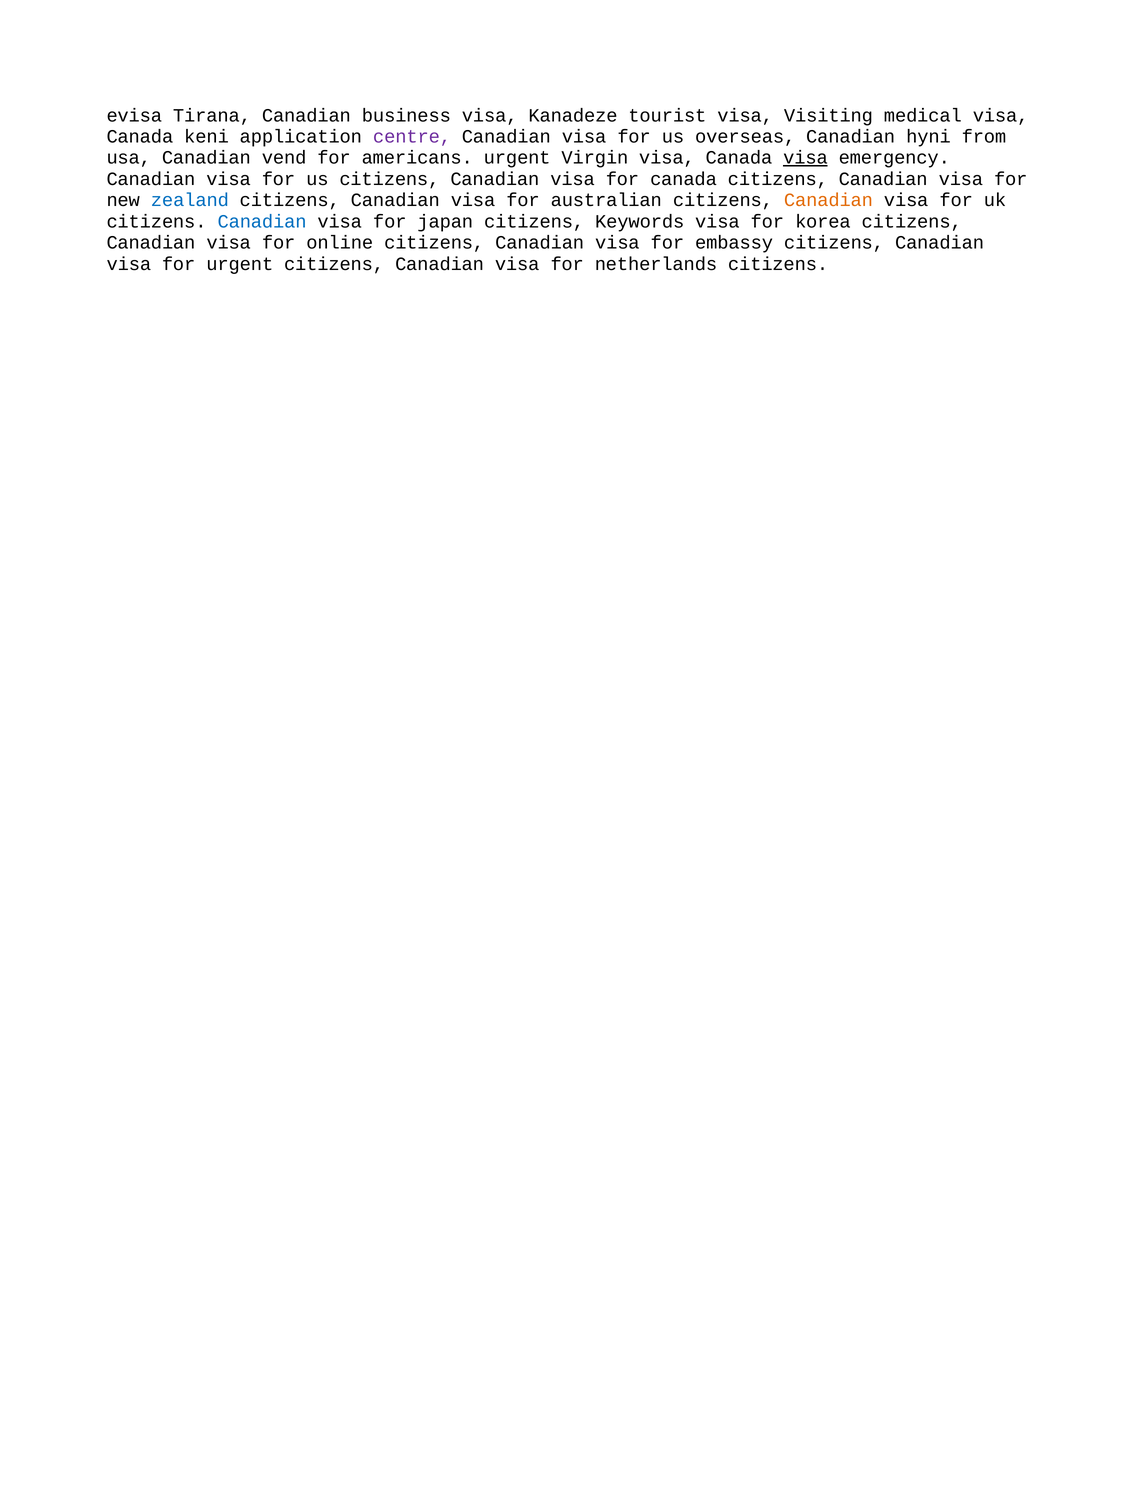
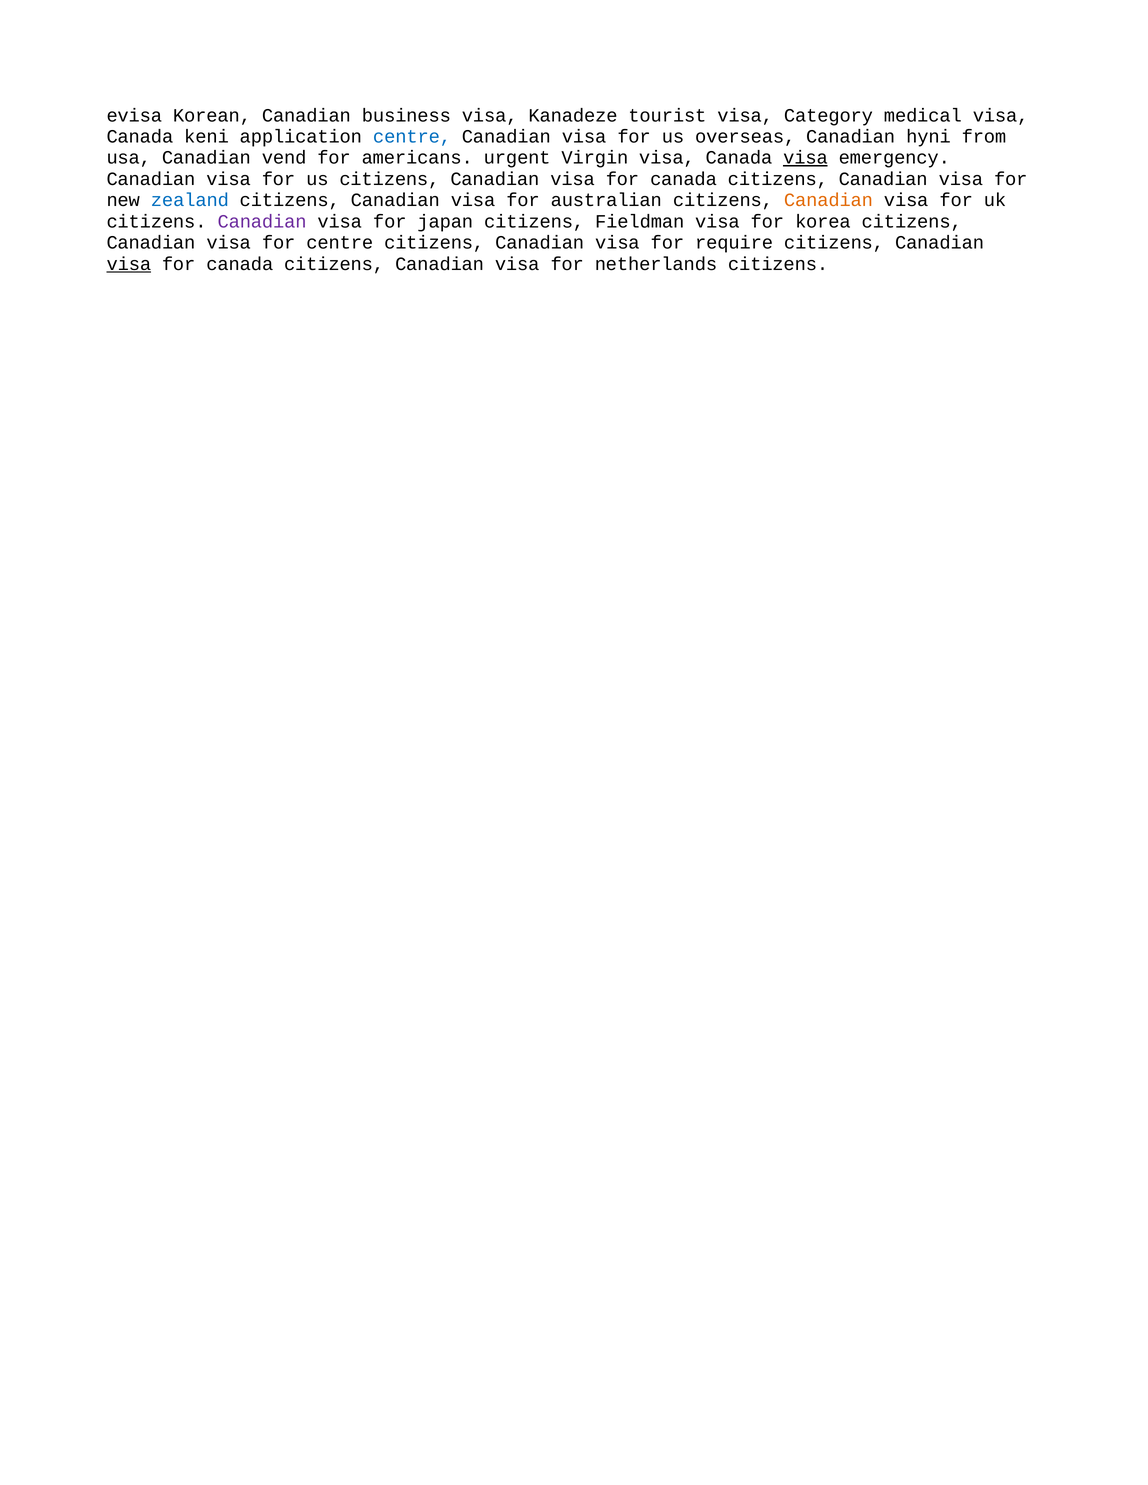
Tirana: Tirana -> Korean (212, 115)
Visiting: Visiting -> Category (828, 115)
centre colour: purple -> blue (412, 137)
Canadian colour: blue -> purple (262, 221)
Keywords: Keywords -> Fieldman (640, 221)
for online: online -> centre (340, 243)
embassy: embassy -> require (734, 243)
visa underline: none -> present (129, 264)
urgent: urgent -> canada (240, 264)
